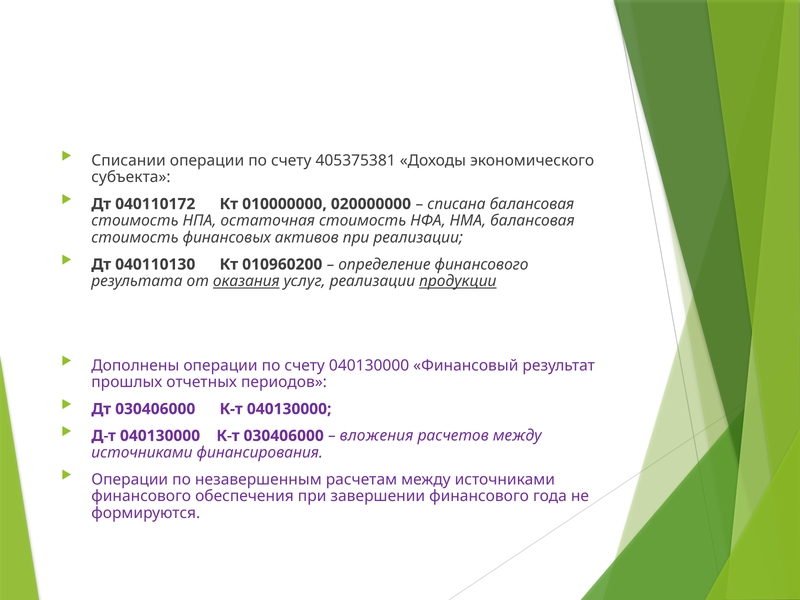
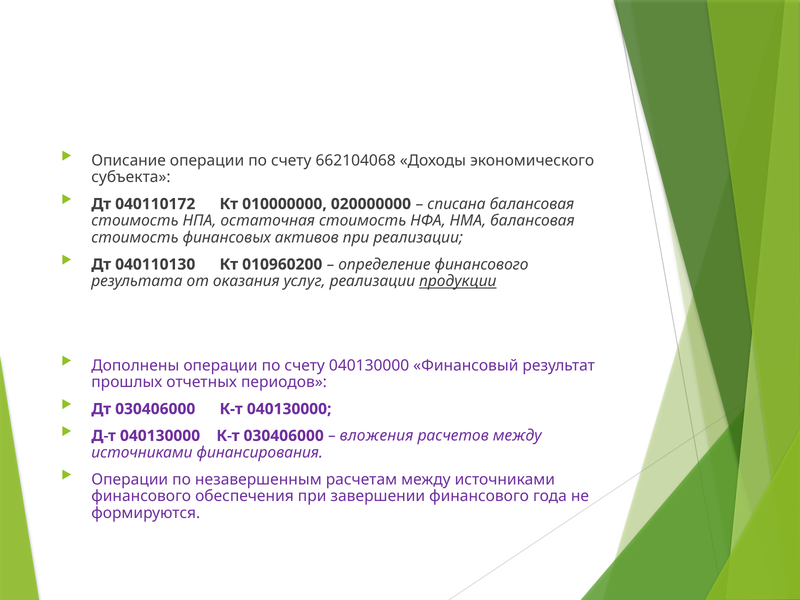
Списании: Списании -> Описание (129, 160)
405375381: 405375381 -> 662104068 (356, 160)
оказания underline: present -> none (246, 281)
